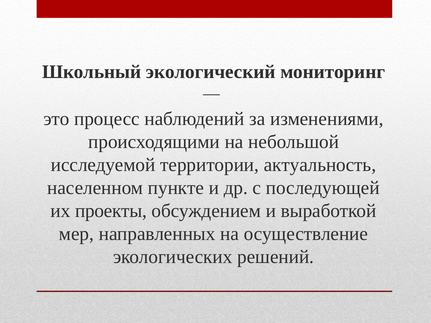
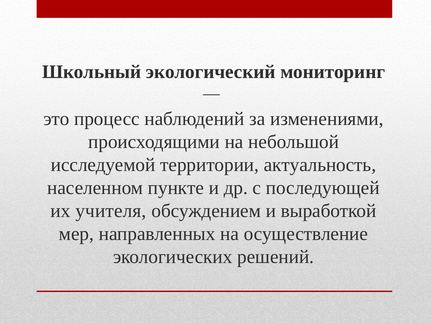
проекты: проекты -> учителя (111, 211)
